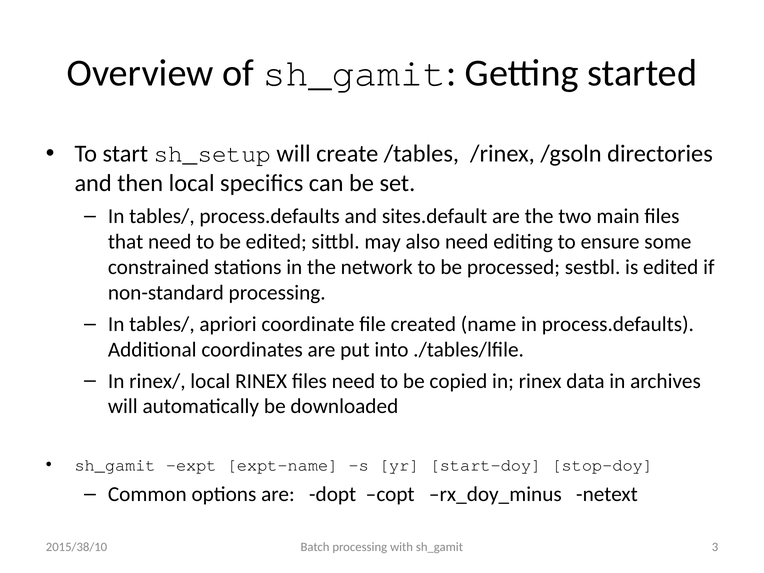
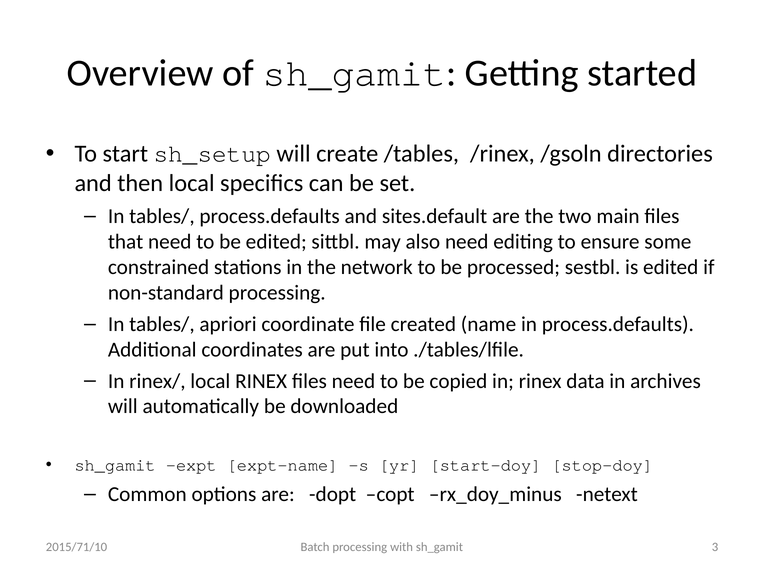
2015/38/10: 2015/38/10 -> 2015/71/10 (77, 547)
